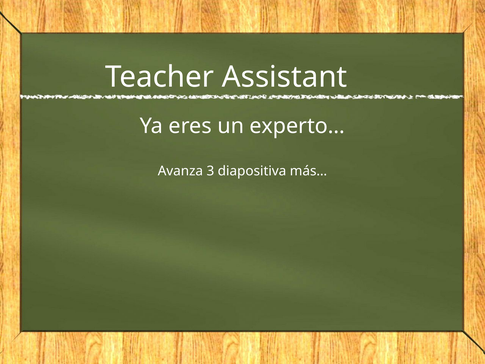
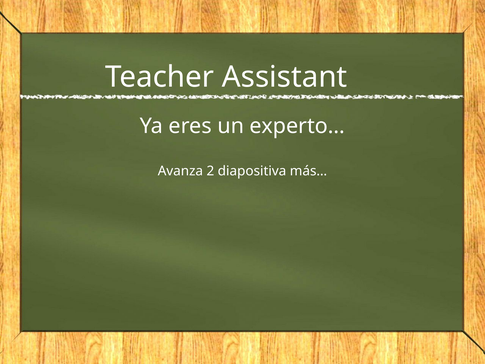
3: 3 -> 2 (210, 171)
